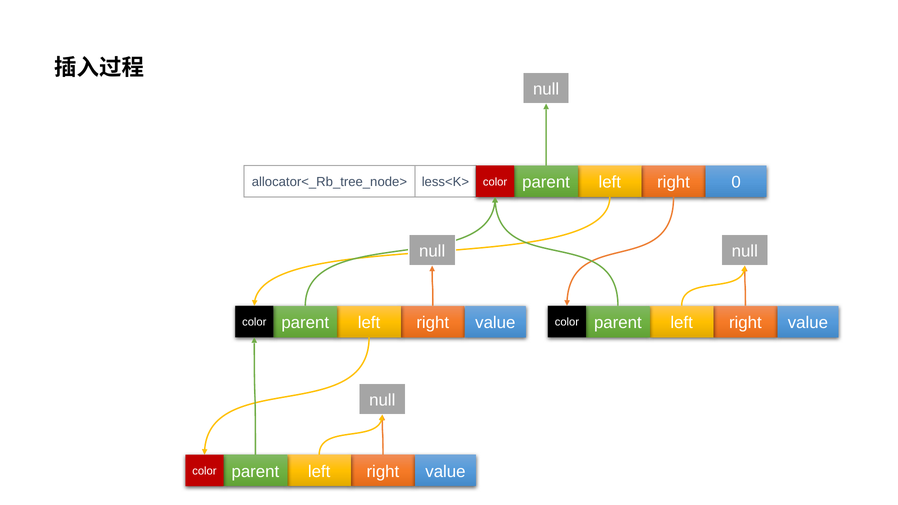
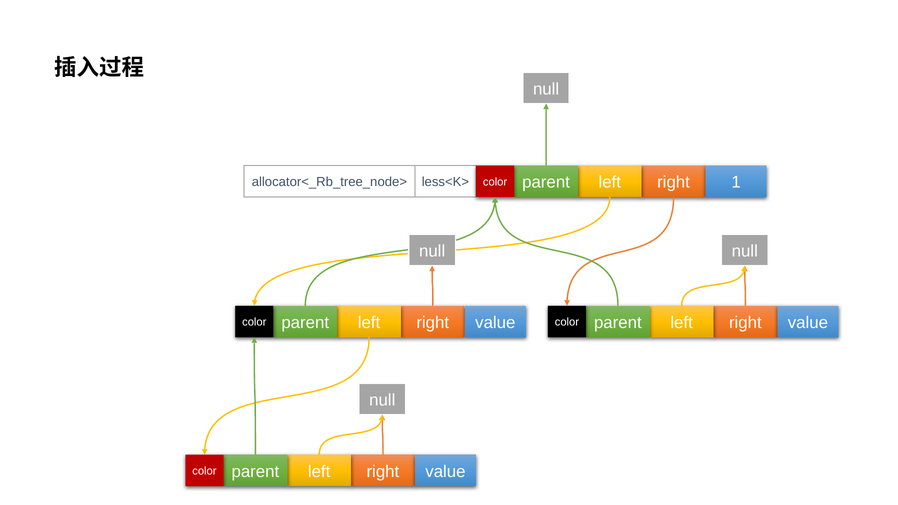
0: 0 -> 1 (736, 182)
